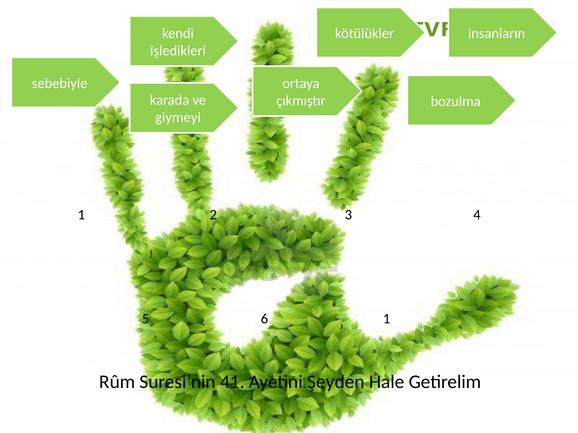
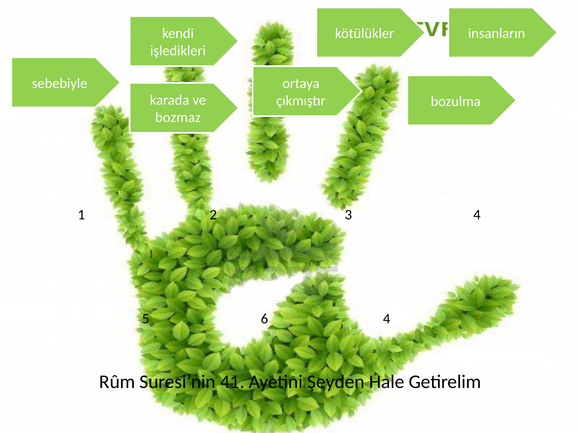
giymeyi: giymeyi -> bozmaz (178, 118)
6 1: 1 -> 4 (387, 319)
